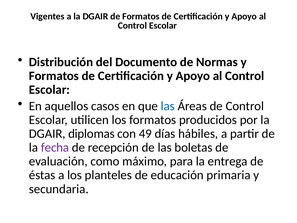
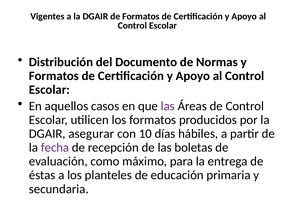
las colour: blue -> purple (168, 106)
diplomas: diplomas -> asegurar (91, 134)
49: 49 -> 10 (145, 134)
